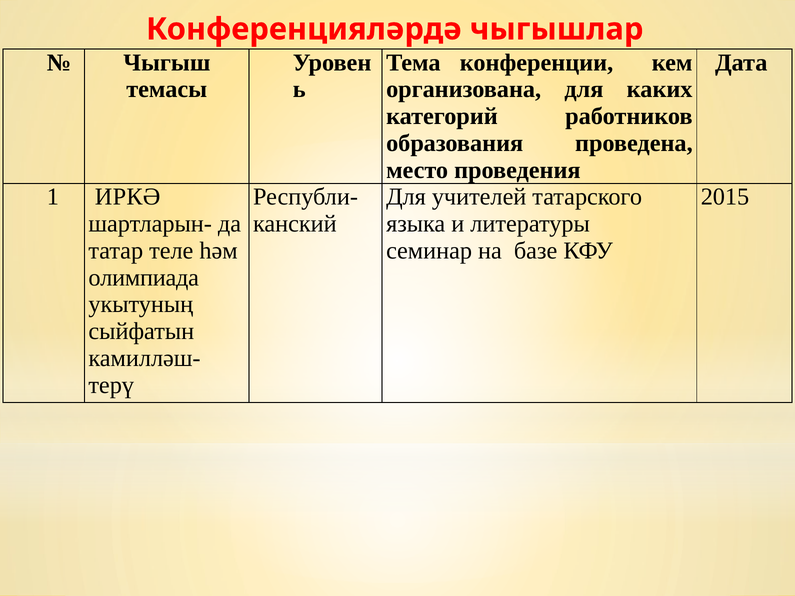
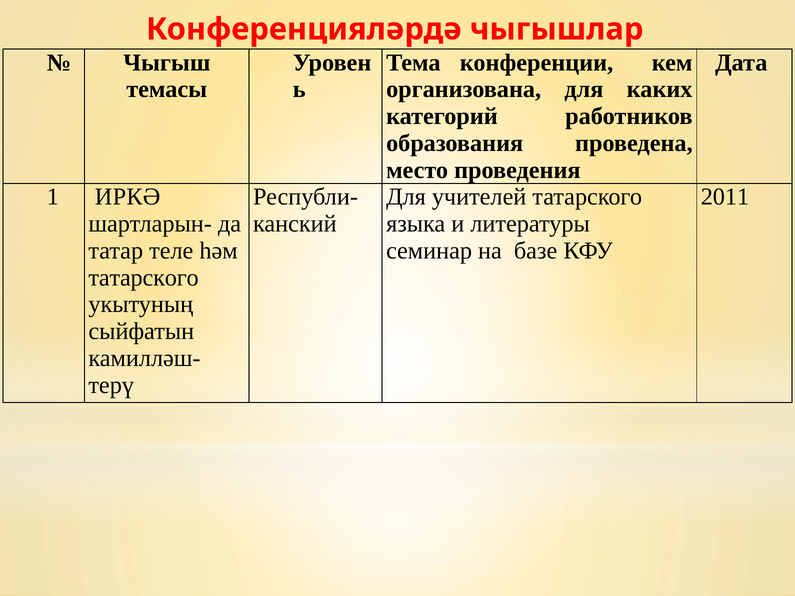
2015: 2015 -> 2011 (725, 197)
олимпиада: олимпиада -> татарского (144, 278)
